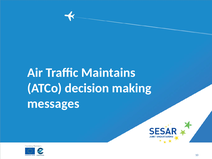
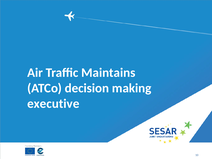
messages: messages -> executive (53, 104)
